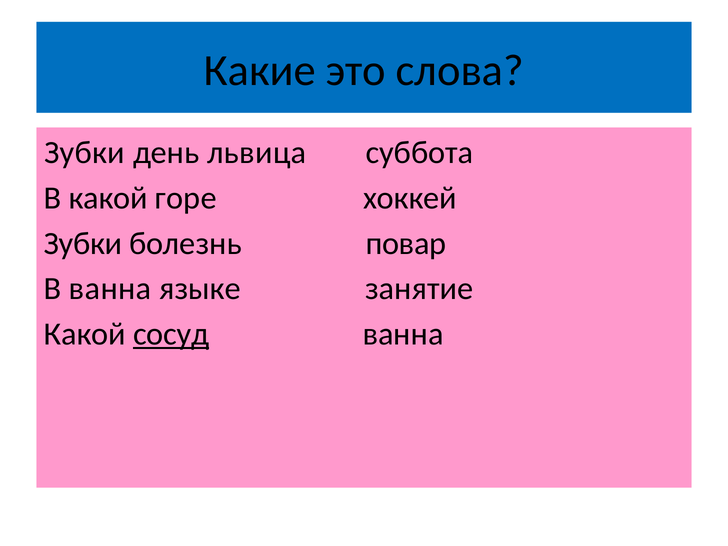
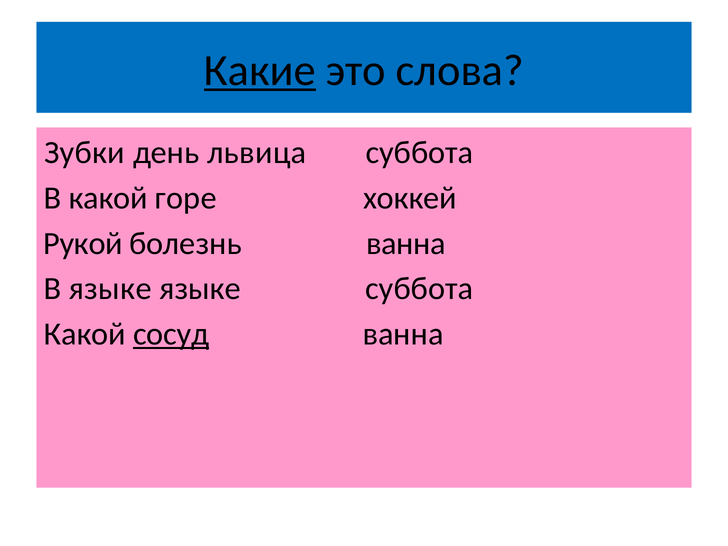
Какие underline: none -> present (260, 70)
Зубки: Зубки -> Рукой (83, 243)
болезнь повар: повар -> ванна (406, 243)
В ванна: ванна -> языке (110, 289)
языке занятие: занятие -> суббота (419, 289)
